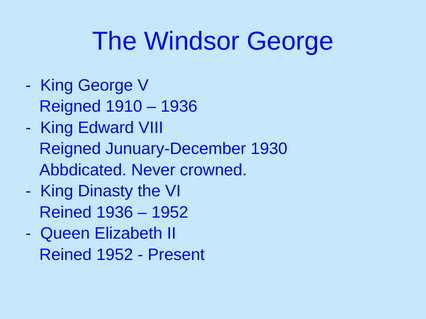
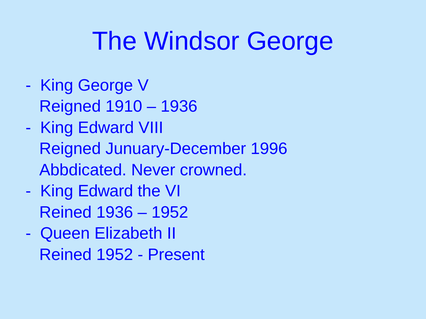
1930: 1930 -> 1996 (269, 149)
Dinasty: Dinasty -> Edward (106, 191)
